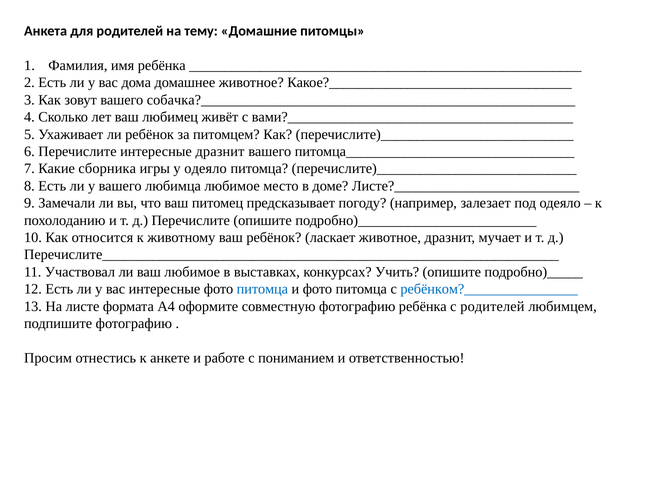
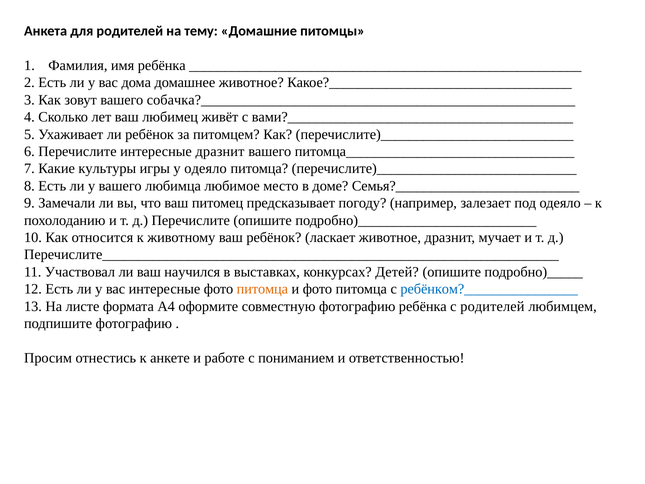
сборника: сборника -> культуры (107, 169)
Листе?__________________________: Листе?__________________________ -> Семья?__________________________ (466, 186)
ваш любимое: любимое -> научился (192, 272)
Учить: Учить -> Детей (397, 272)
питомца colour: blue -> orange (262, 289)
